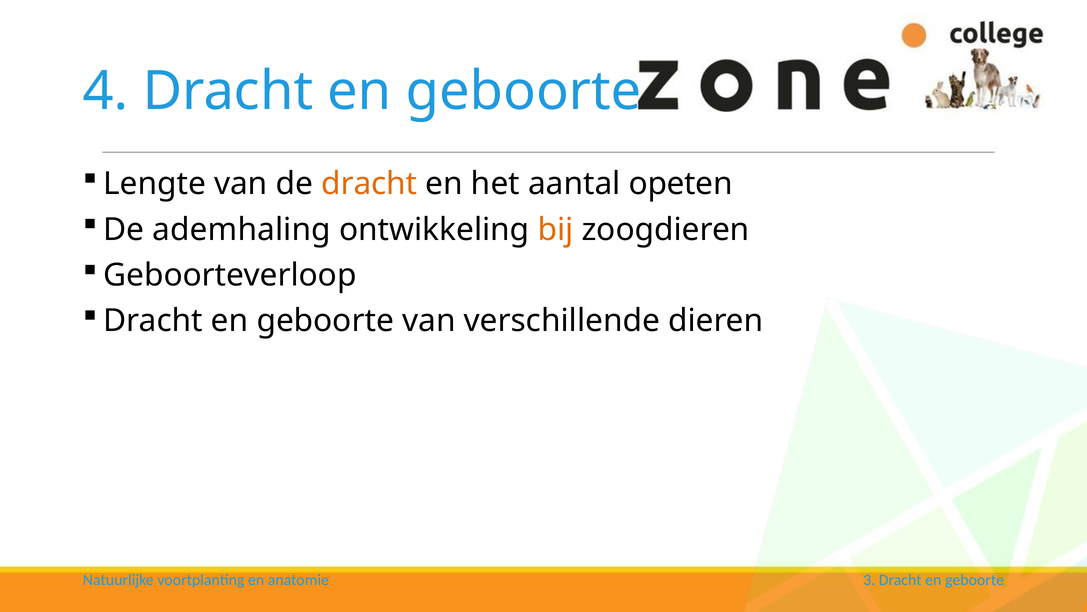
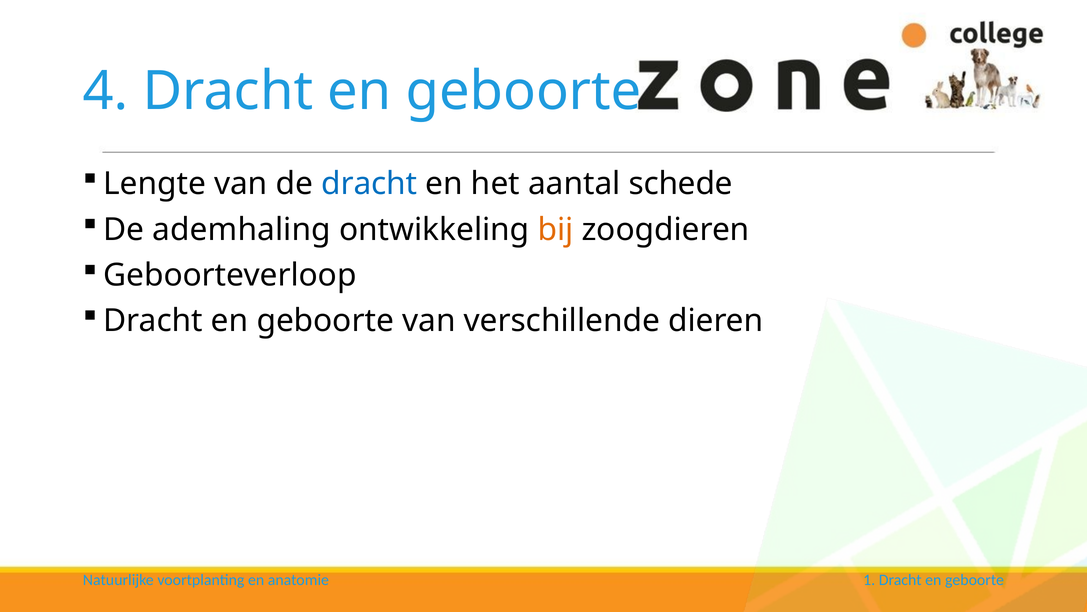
dracht colour: orange -> blue (369, 184)
opeten: opeten -> schede (681, 184)
3: 3 -> 1 (869, 579)
